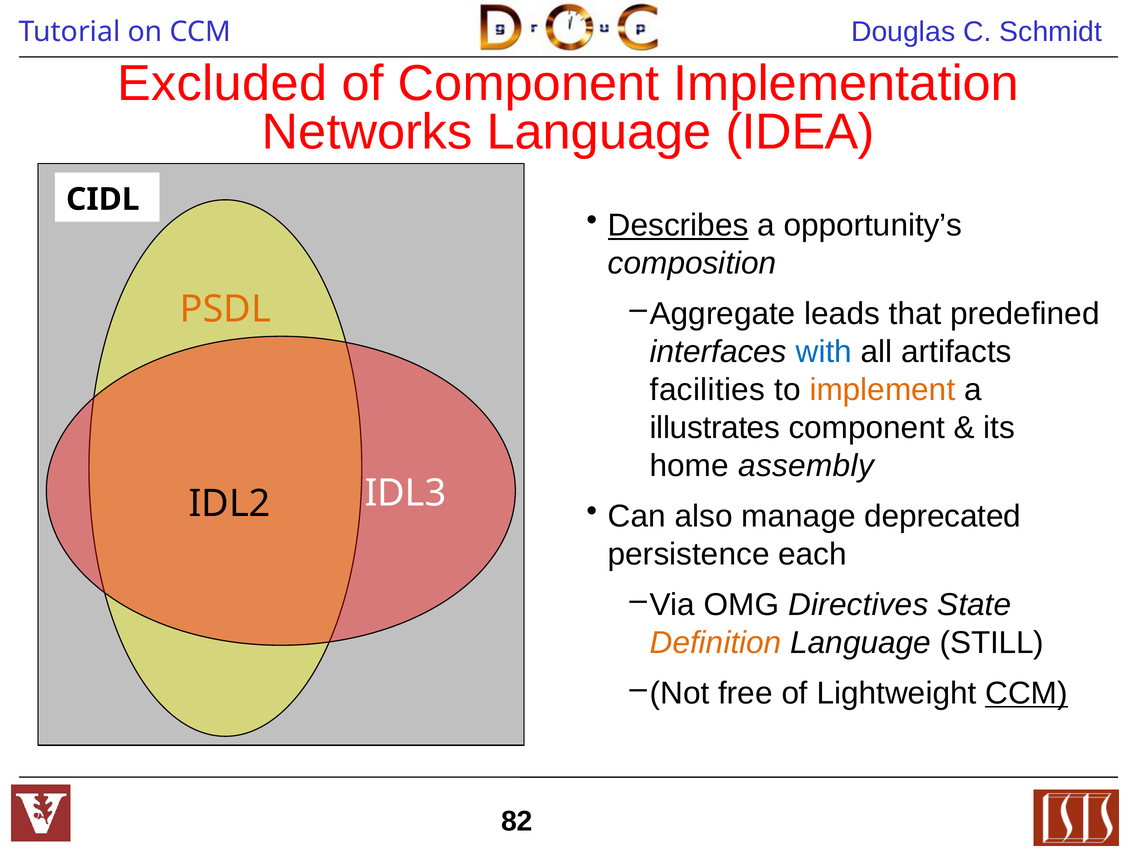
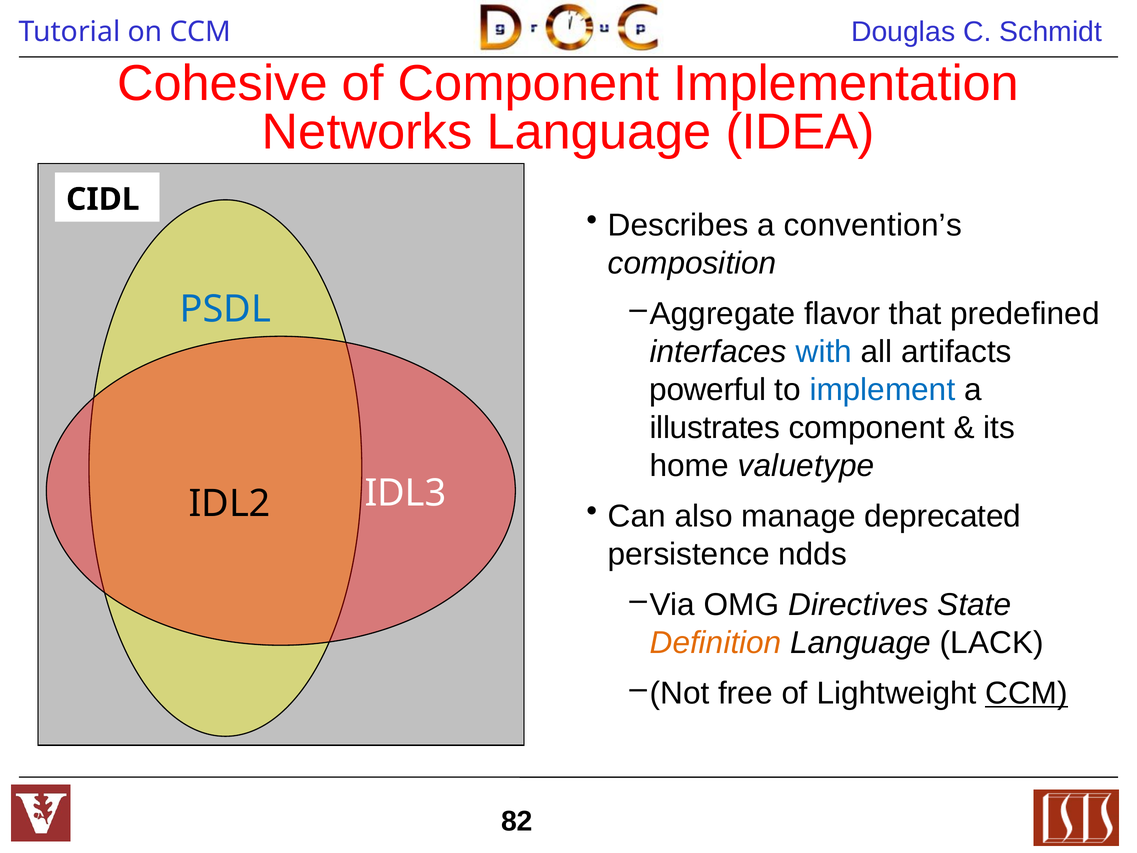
Excluded: Excluded -> Cohesive (222, 84)
Describes underline: present -> none (678, 225)
opportunity’s: opportunity’s -> convention’s (873, 225)
leads: leads -> flavor (842, 314)
PSDL colour: orange -> blue (225, 309)
facilities: facilities -> powerful (708, 390)
implement colour: orange -> blue (882, 390)
assembly: assembly -> valuetype (806, 466)
each: each -> ndds (813, 554)
STILL: STILL -> LACK (992, 642)
